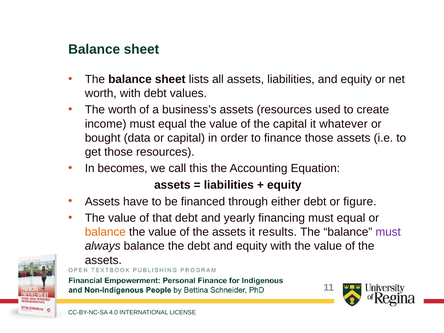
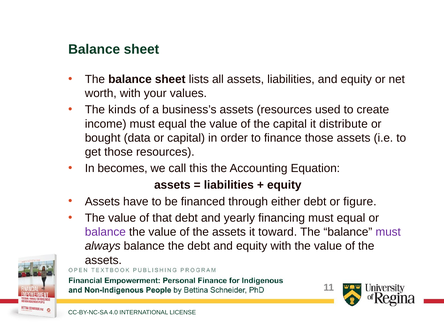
with debt: debt -> your (155, 93)
The worth: worth -> kinds (122, 110)
whatever: whatever -> distribute (343, 124)
balance colour: orange -> purple (105, 232)
results: results -> toward (278, 232)
